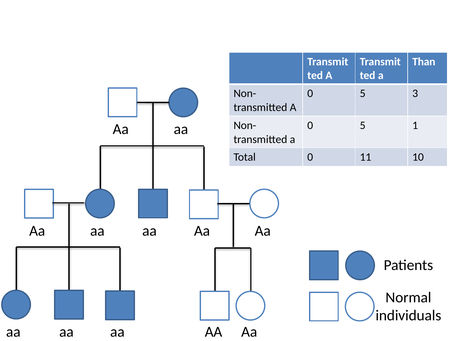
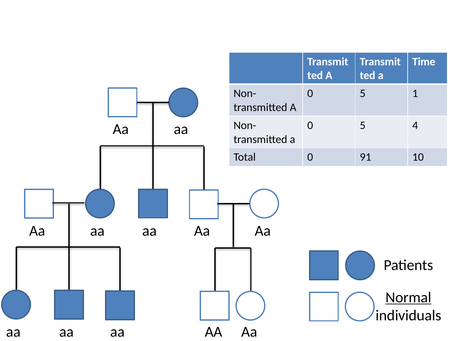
Than: Than -> Time (424, 62)
3: 3 -> 1 (415, 94)
1: 1 -> 4 (415, 125)
11: 11 -> 91 (366, 157)
Normal underline: none -> present (408, 298)
